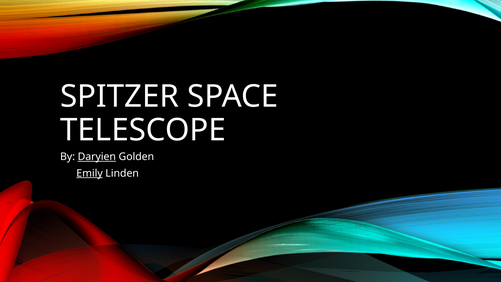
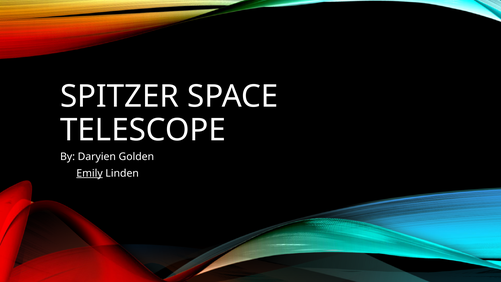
Daryien underline: present -> none (97, 157)
